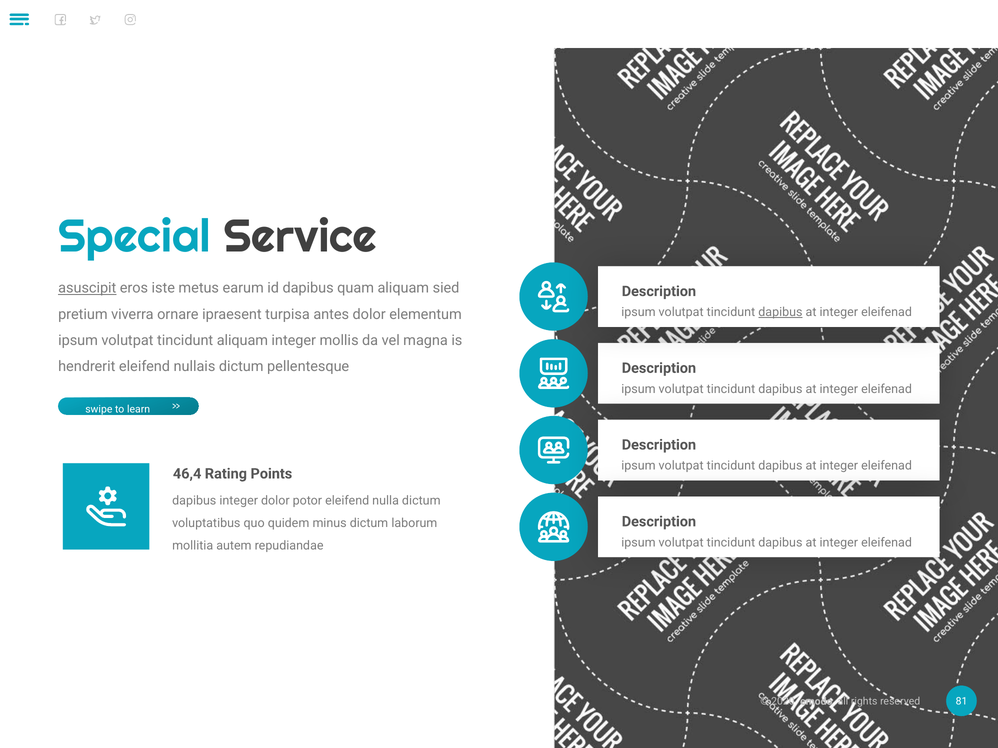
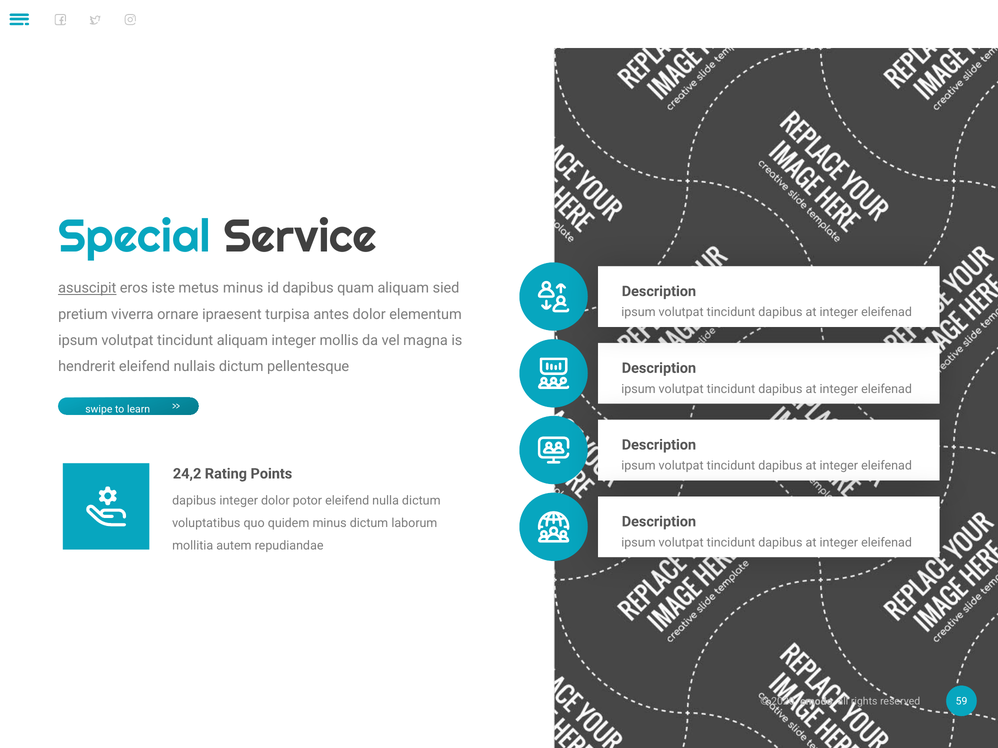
metus earum: earum -> minus (243, 288)
dapibus underline: present -> none (780, 312)
46,4: 46,4 -> 24,2 (187, 474)
81: 81 -> 59 (962, 702)
